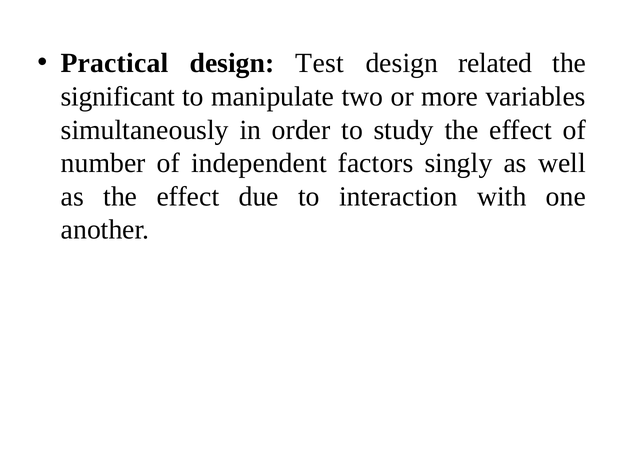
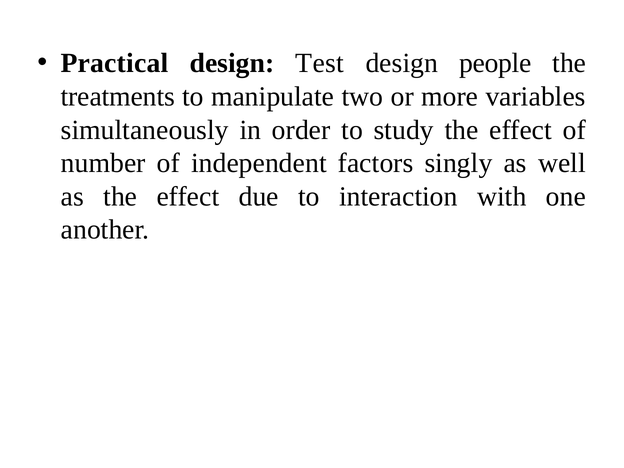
related: related -> people (495, 63)
significant: significant -> treatments (118, 97)
